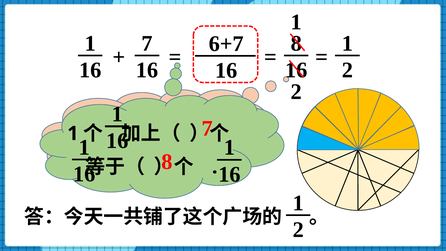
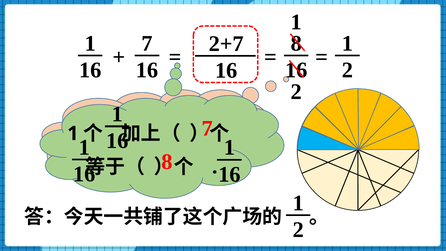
6+7: 6+7 -> 2+7 (226, 44)
